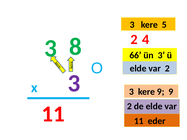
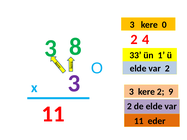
5: 5 -> 0 (164, 25)
66: 66 -> 33 (135, 55)
ün 3: 3 -> 1 (161, 55)
kere 9: 9 -> 2 (161, 92)
